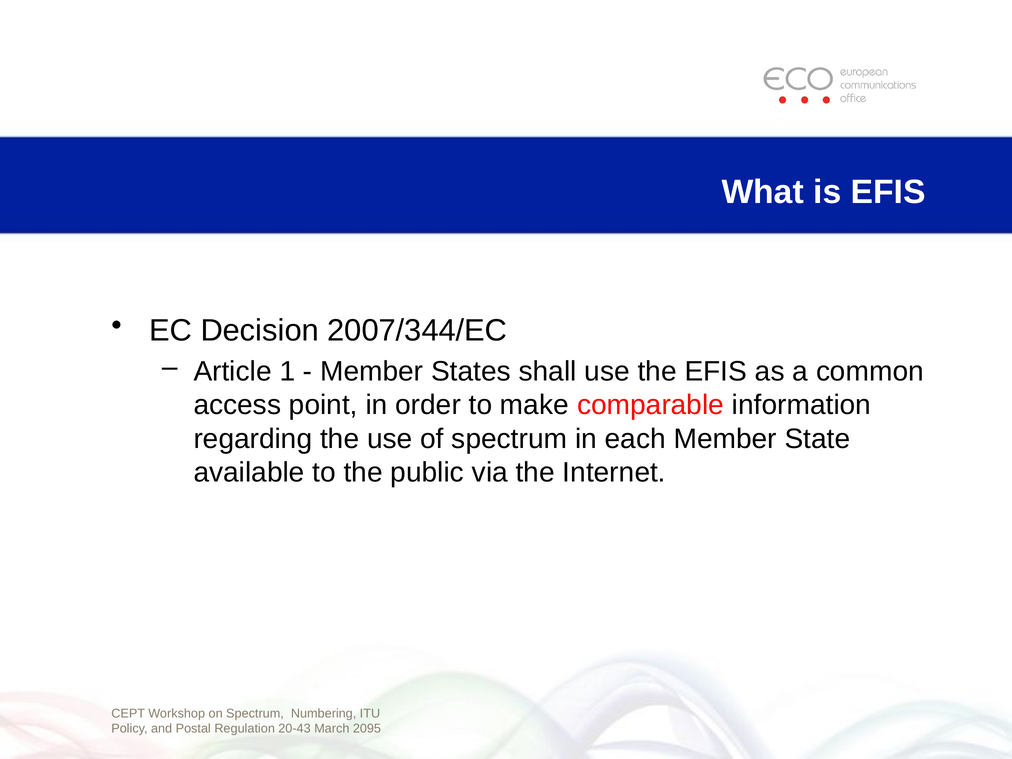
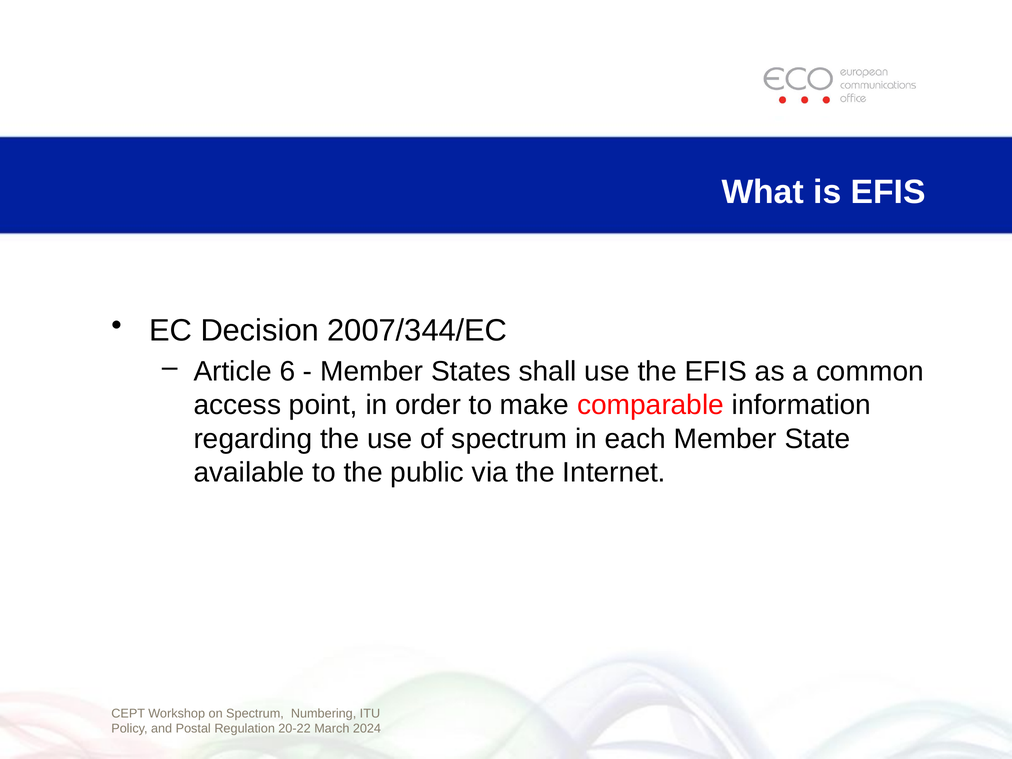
1: 1 -> 6 (287, 371)
20-43: 20-43 -> 20-22 (295, 729)
2095: 2095 -> 2024 (367, 729)
